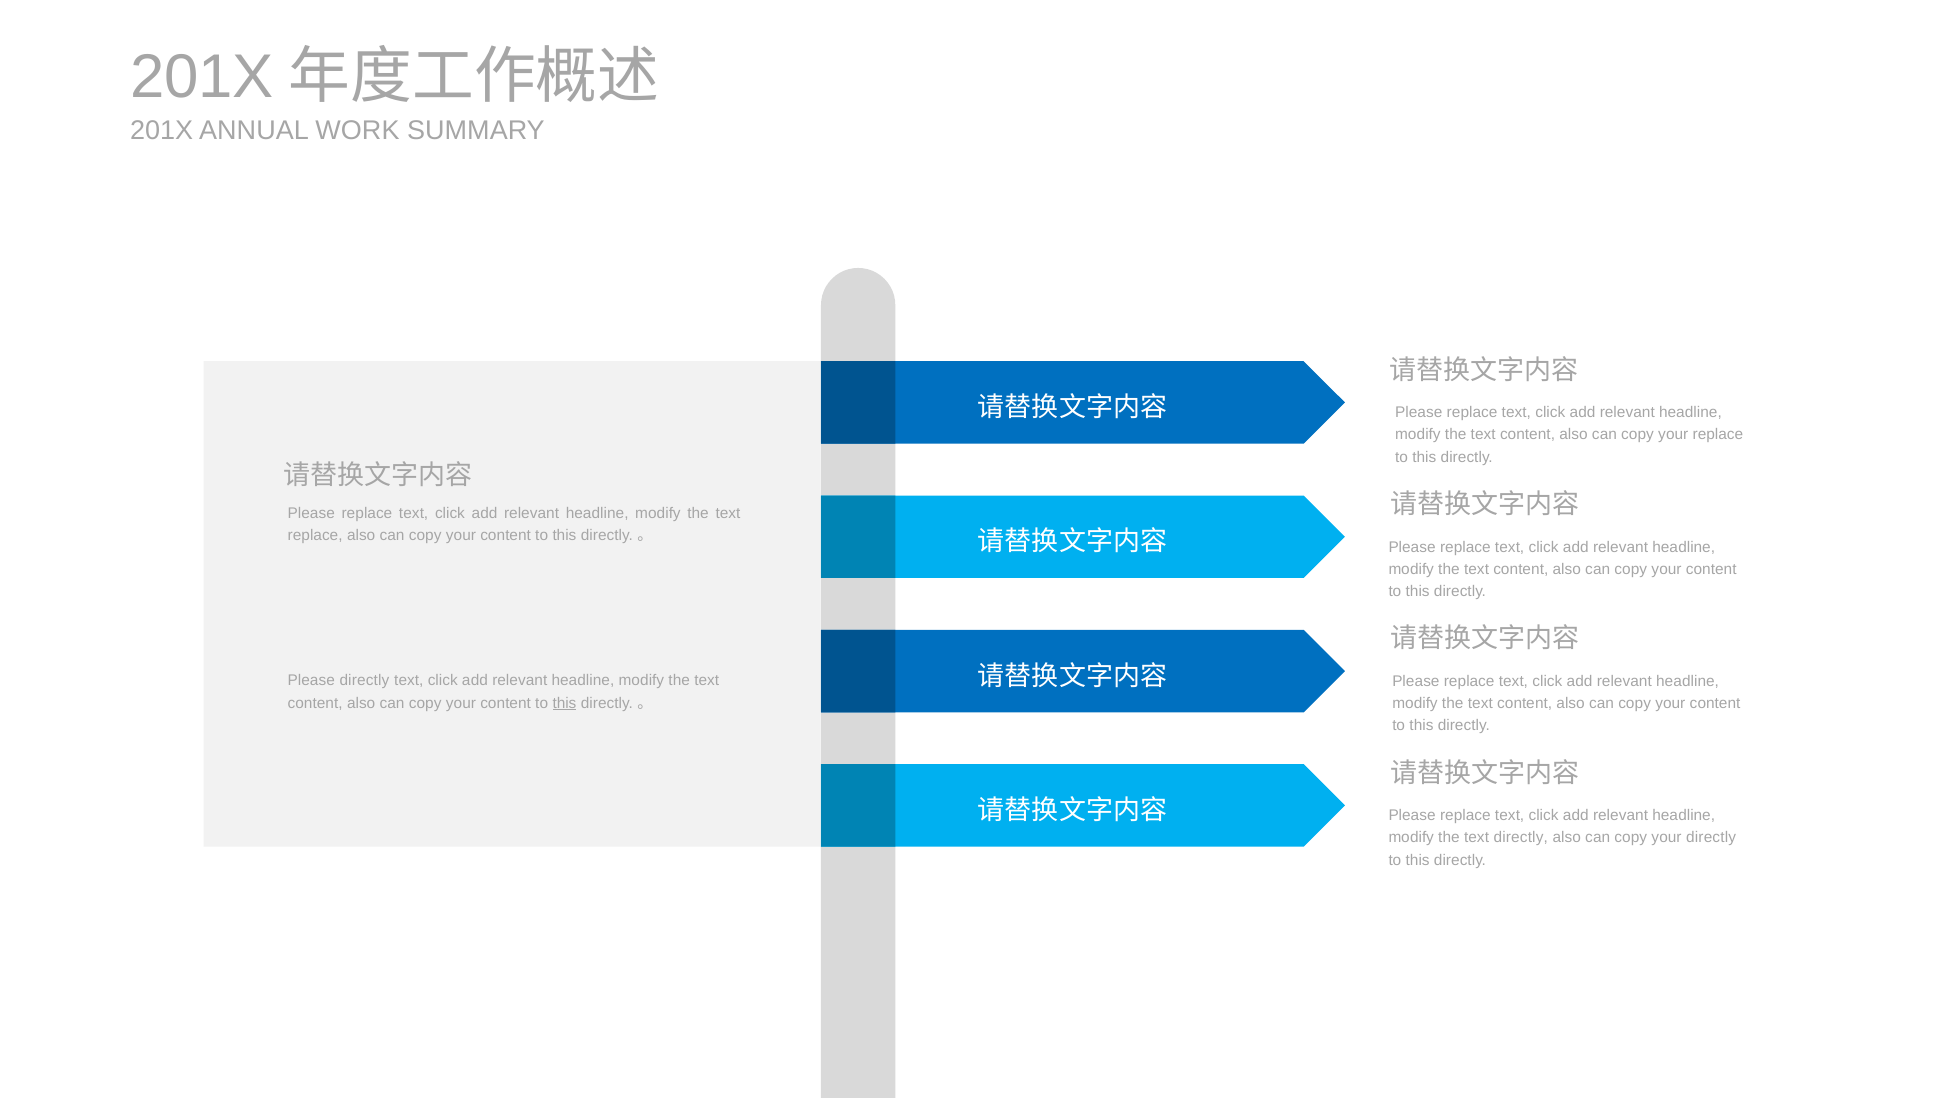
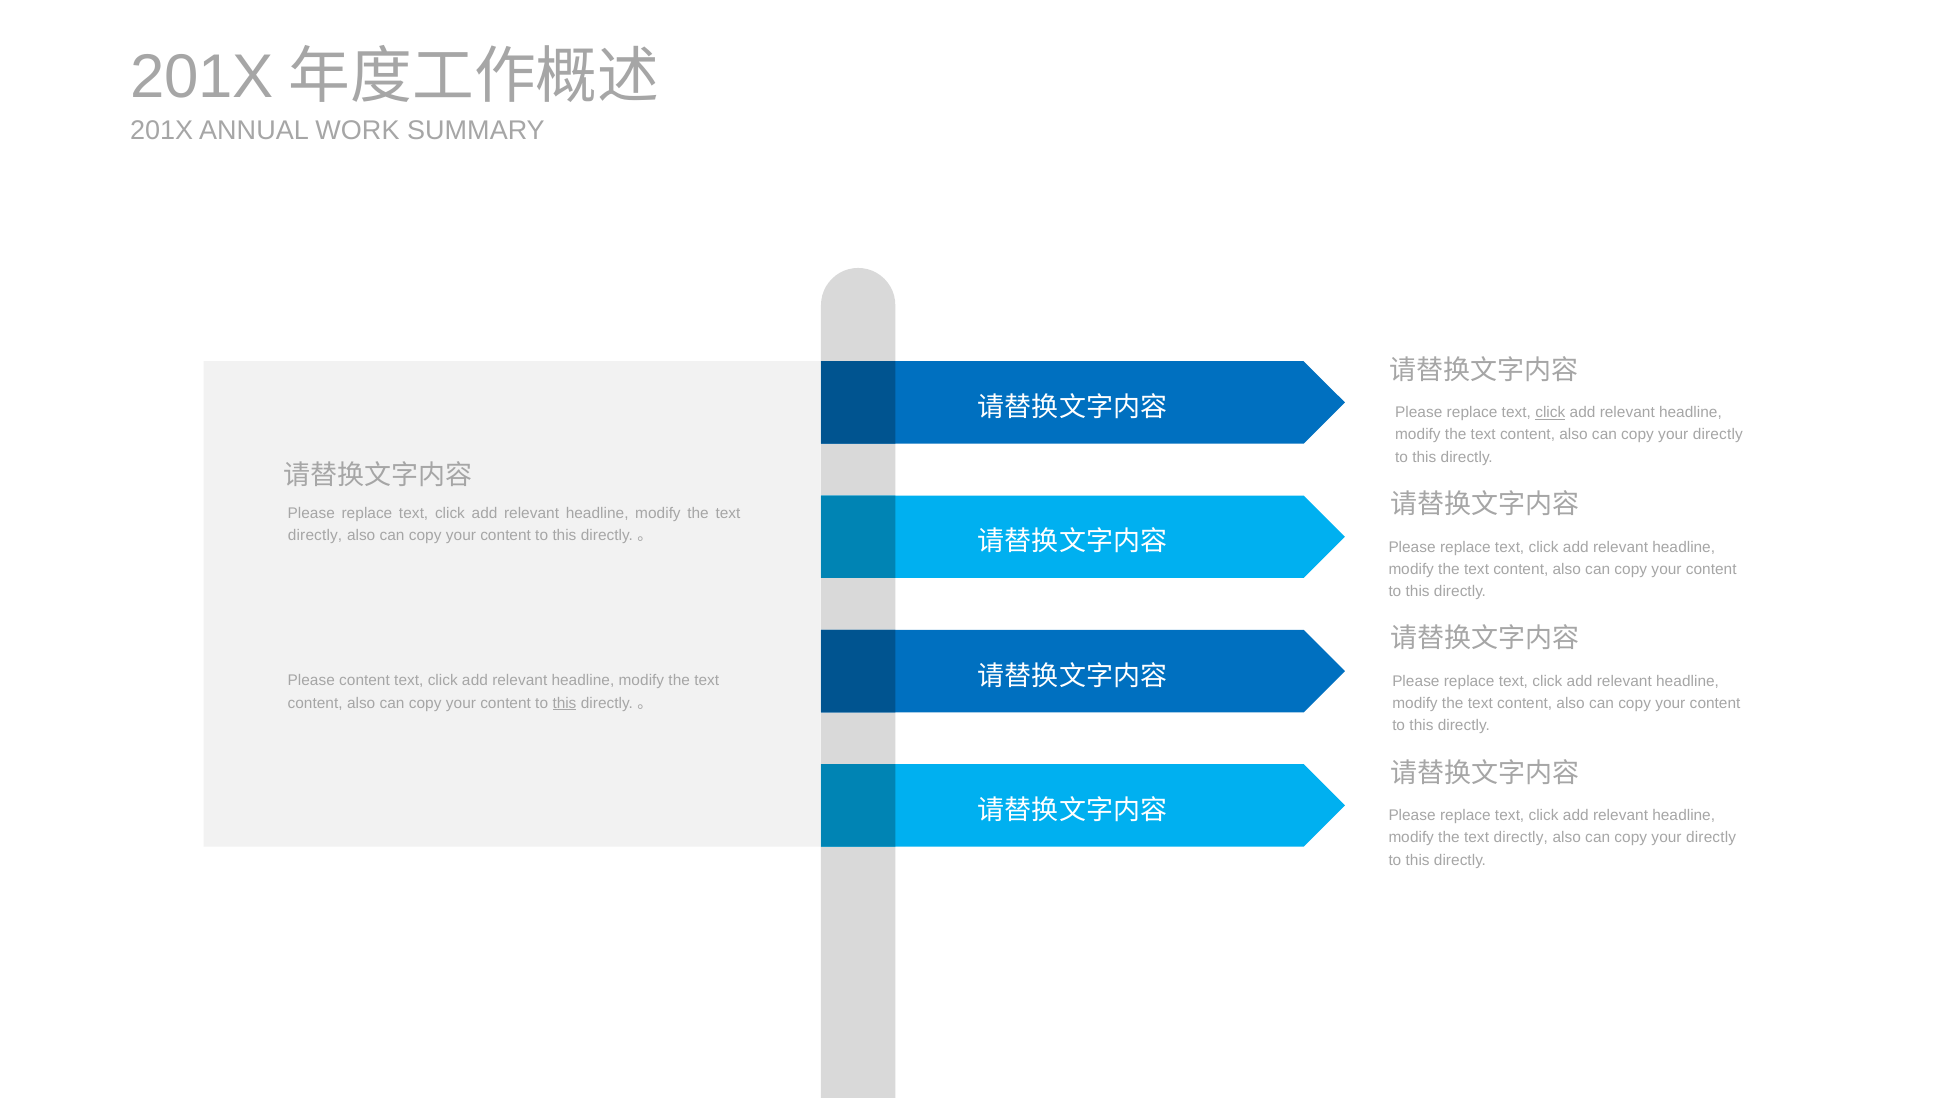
click underline: none -> present (1550, 413)
replace: replace -> directly (1718, 435)
replace: replace -> directly (315, 536)
Please directly: directly -> content (365, 681)
